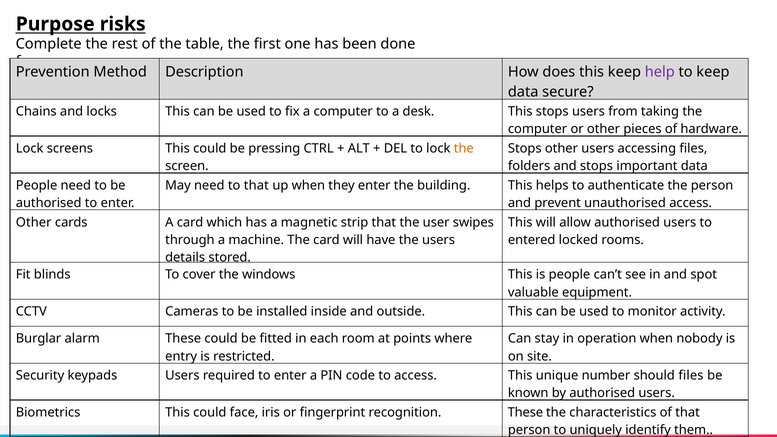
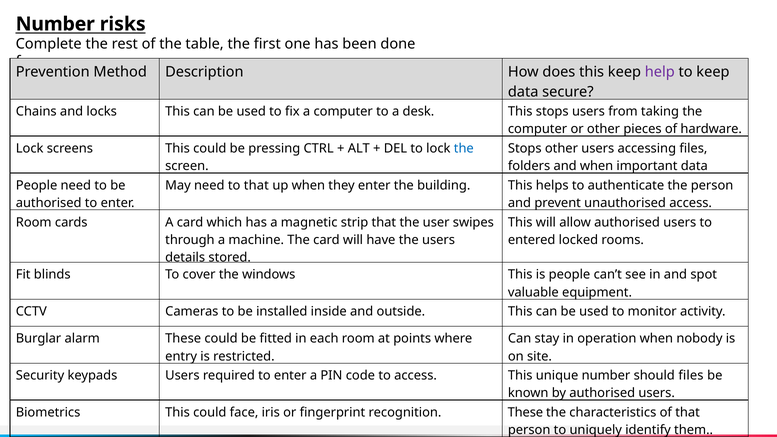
Purpose: Purpose -> Number (55, 24)
the colour: orange -> blue (464, 148)
and stops: stops -> when (597, 166)
Other: Other -> Room (34, 222)
